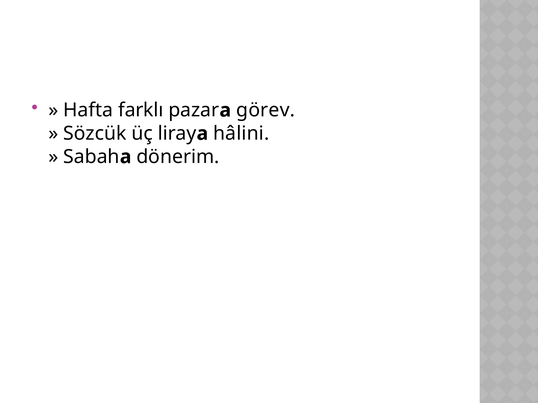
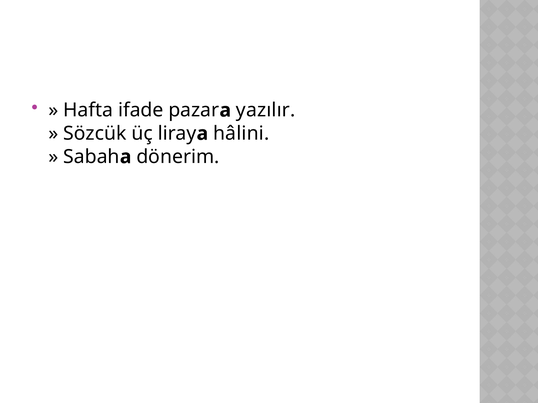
farklı: farklı -> ifade (141, 110)
görev: görev -> yazılır (266, 110)
